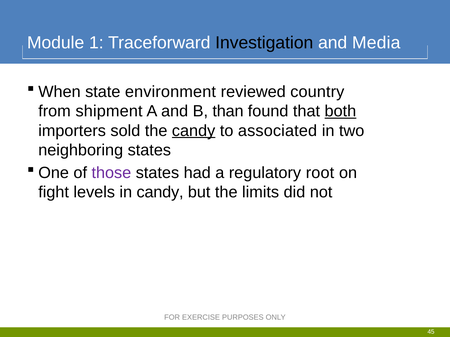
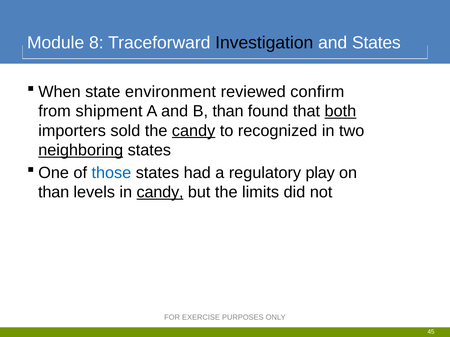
1: 1 -> 8 (96, 43)
and Media: Media -> States (376, 43)
country: country -> confirm (317, 92)
associated: associated -> recognized (278, 131)
neighboring underline: none -> present (81, 150)
those colour: purple -> blue (111, 173)
root: root -> play (320, 173)
fight: fight -> than (54, 193)
candy underline: none -> present (160, 193)
